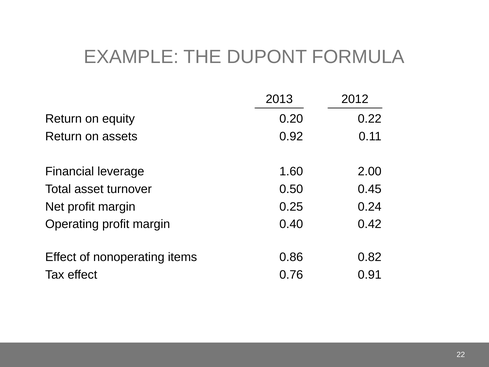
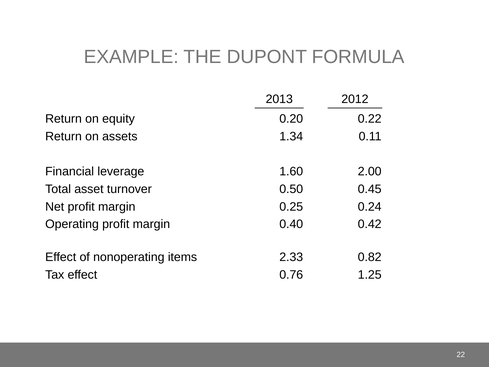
0.92: 0.92 -> 1.34 (291, 136)
0.86: 0.86 -> 2.33 (291, 257)
0.91: 0.91 -> 1.25 (370, 274)
